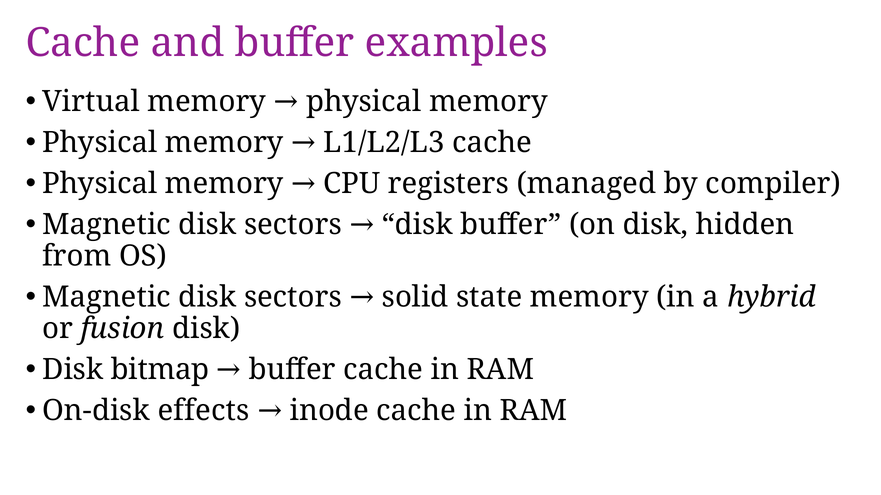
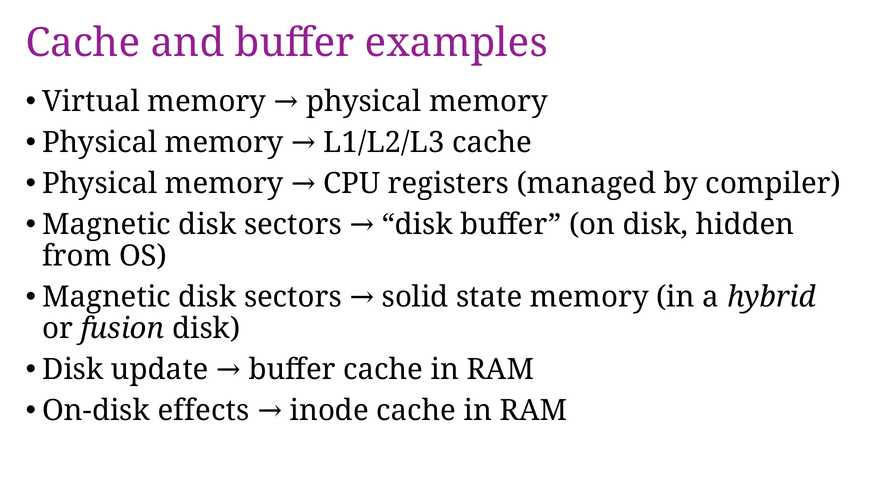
bitmap: bitmap -> update (160, 370)
